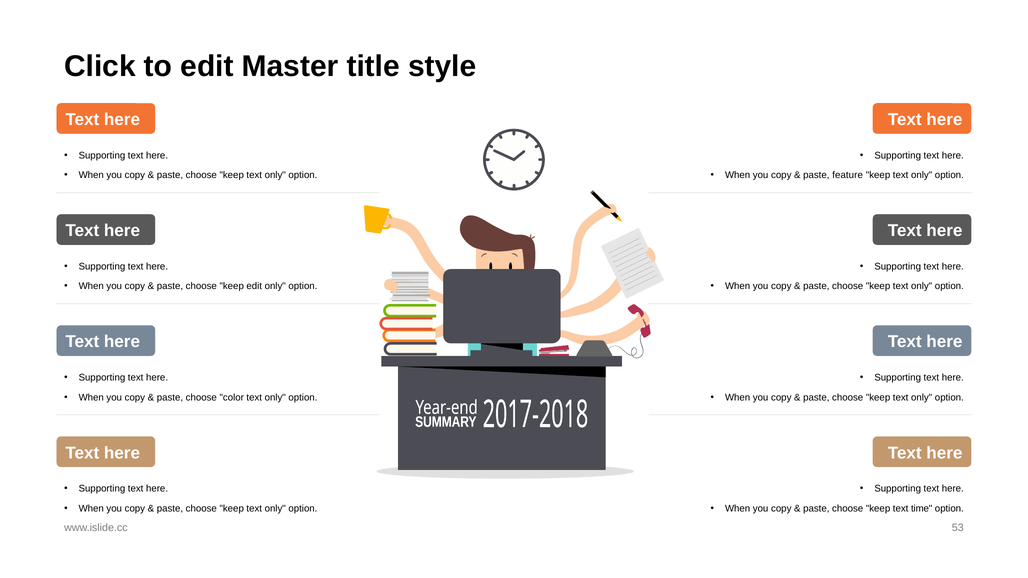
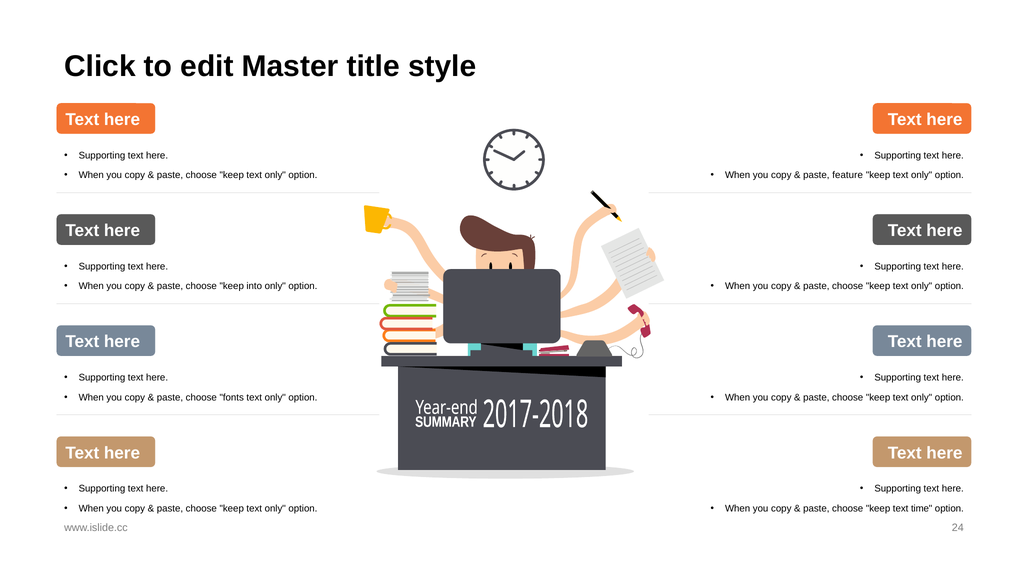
keep edit: edit -> into (254, 286)
color: color -> fonts (232, 398)
53: 53 -> 24 (958, 528)
